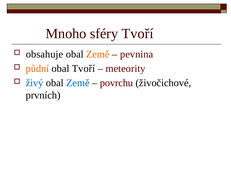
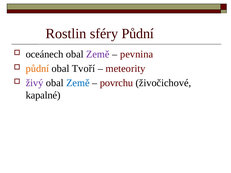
Mnoho: Mnoho -> Rostlin (66, 34)
sféry Tvoří: Tvoří -> Půdní (138, 34)
obsahuje: obsahuje -> oceánech (45, 54)
Země colour: orange -> purple (98, 54)
živý colour: blue -> purple (35, 83)
prvních: prvních -> kapalné (43, 95)
